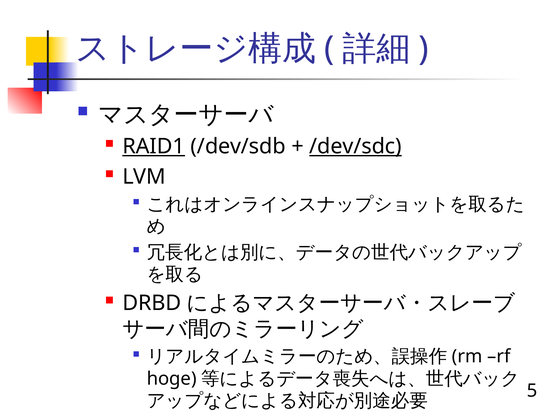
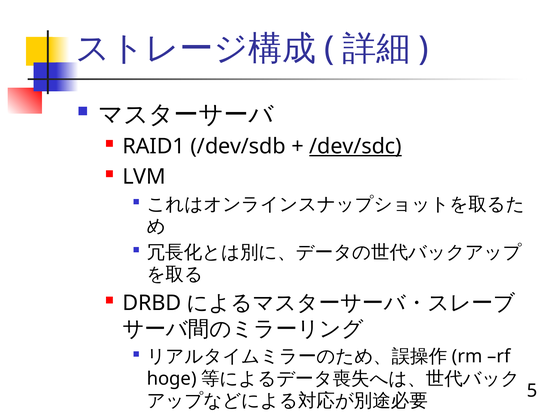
RAID1 underline: present -> none (154, 147)
